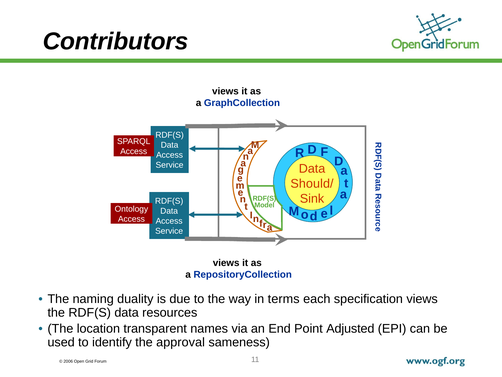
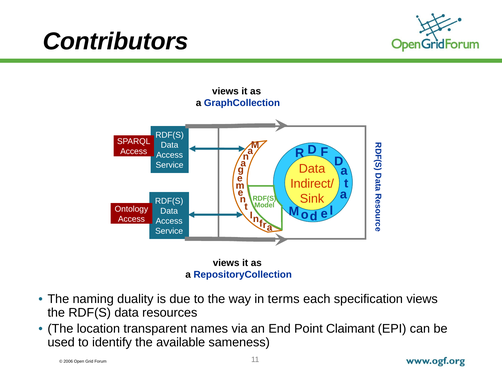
Should/: Should/ -> Indirect/ (312, 183)
Adjusted: Adjusted -> Claimant (350, 328)
approval: approval -> available (181, 342)
